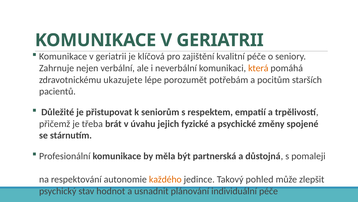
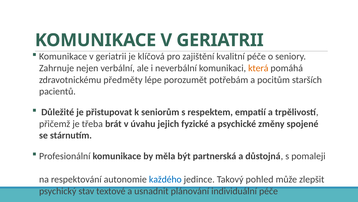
ukazujete: ukazujete -> předměty (123, 80)
každého colour: orange -> blue (165, 179)
hodnot: hodnot -> textové (111, 190)
